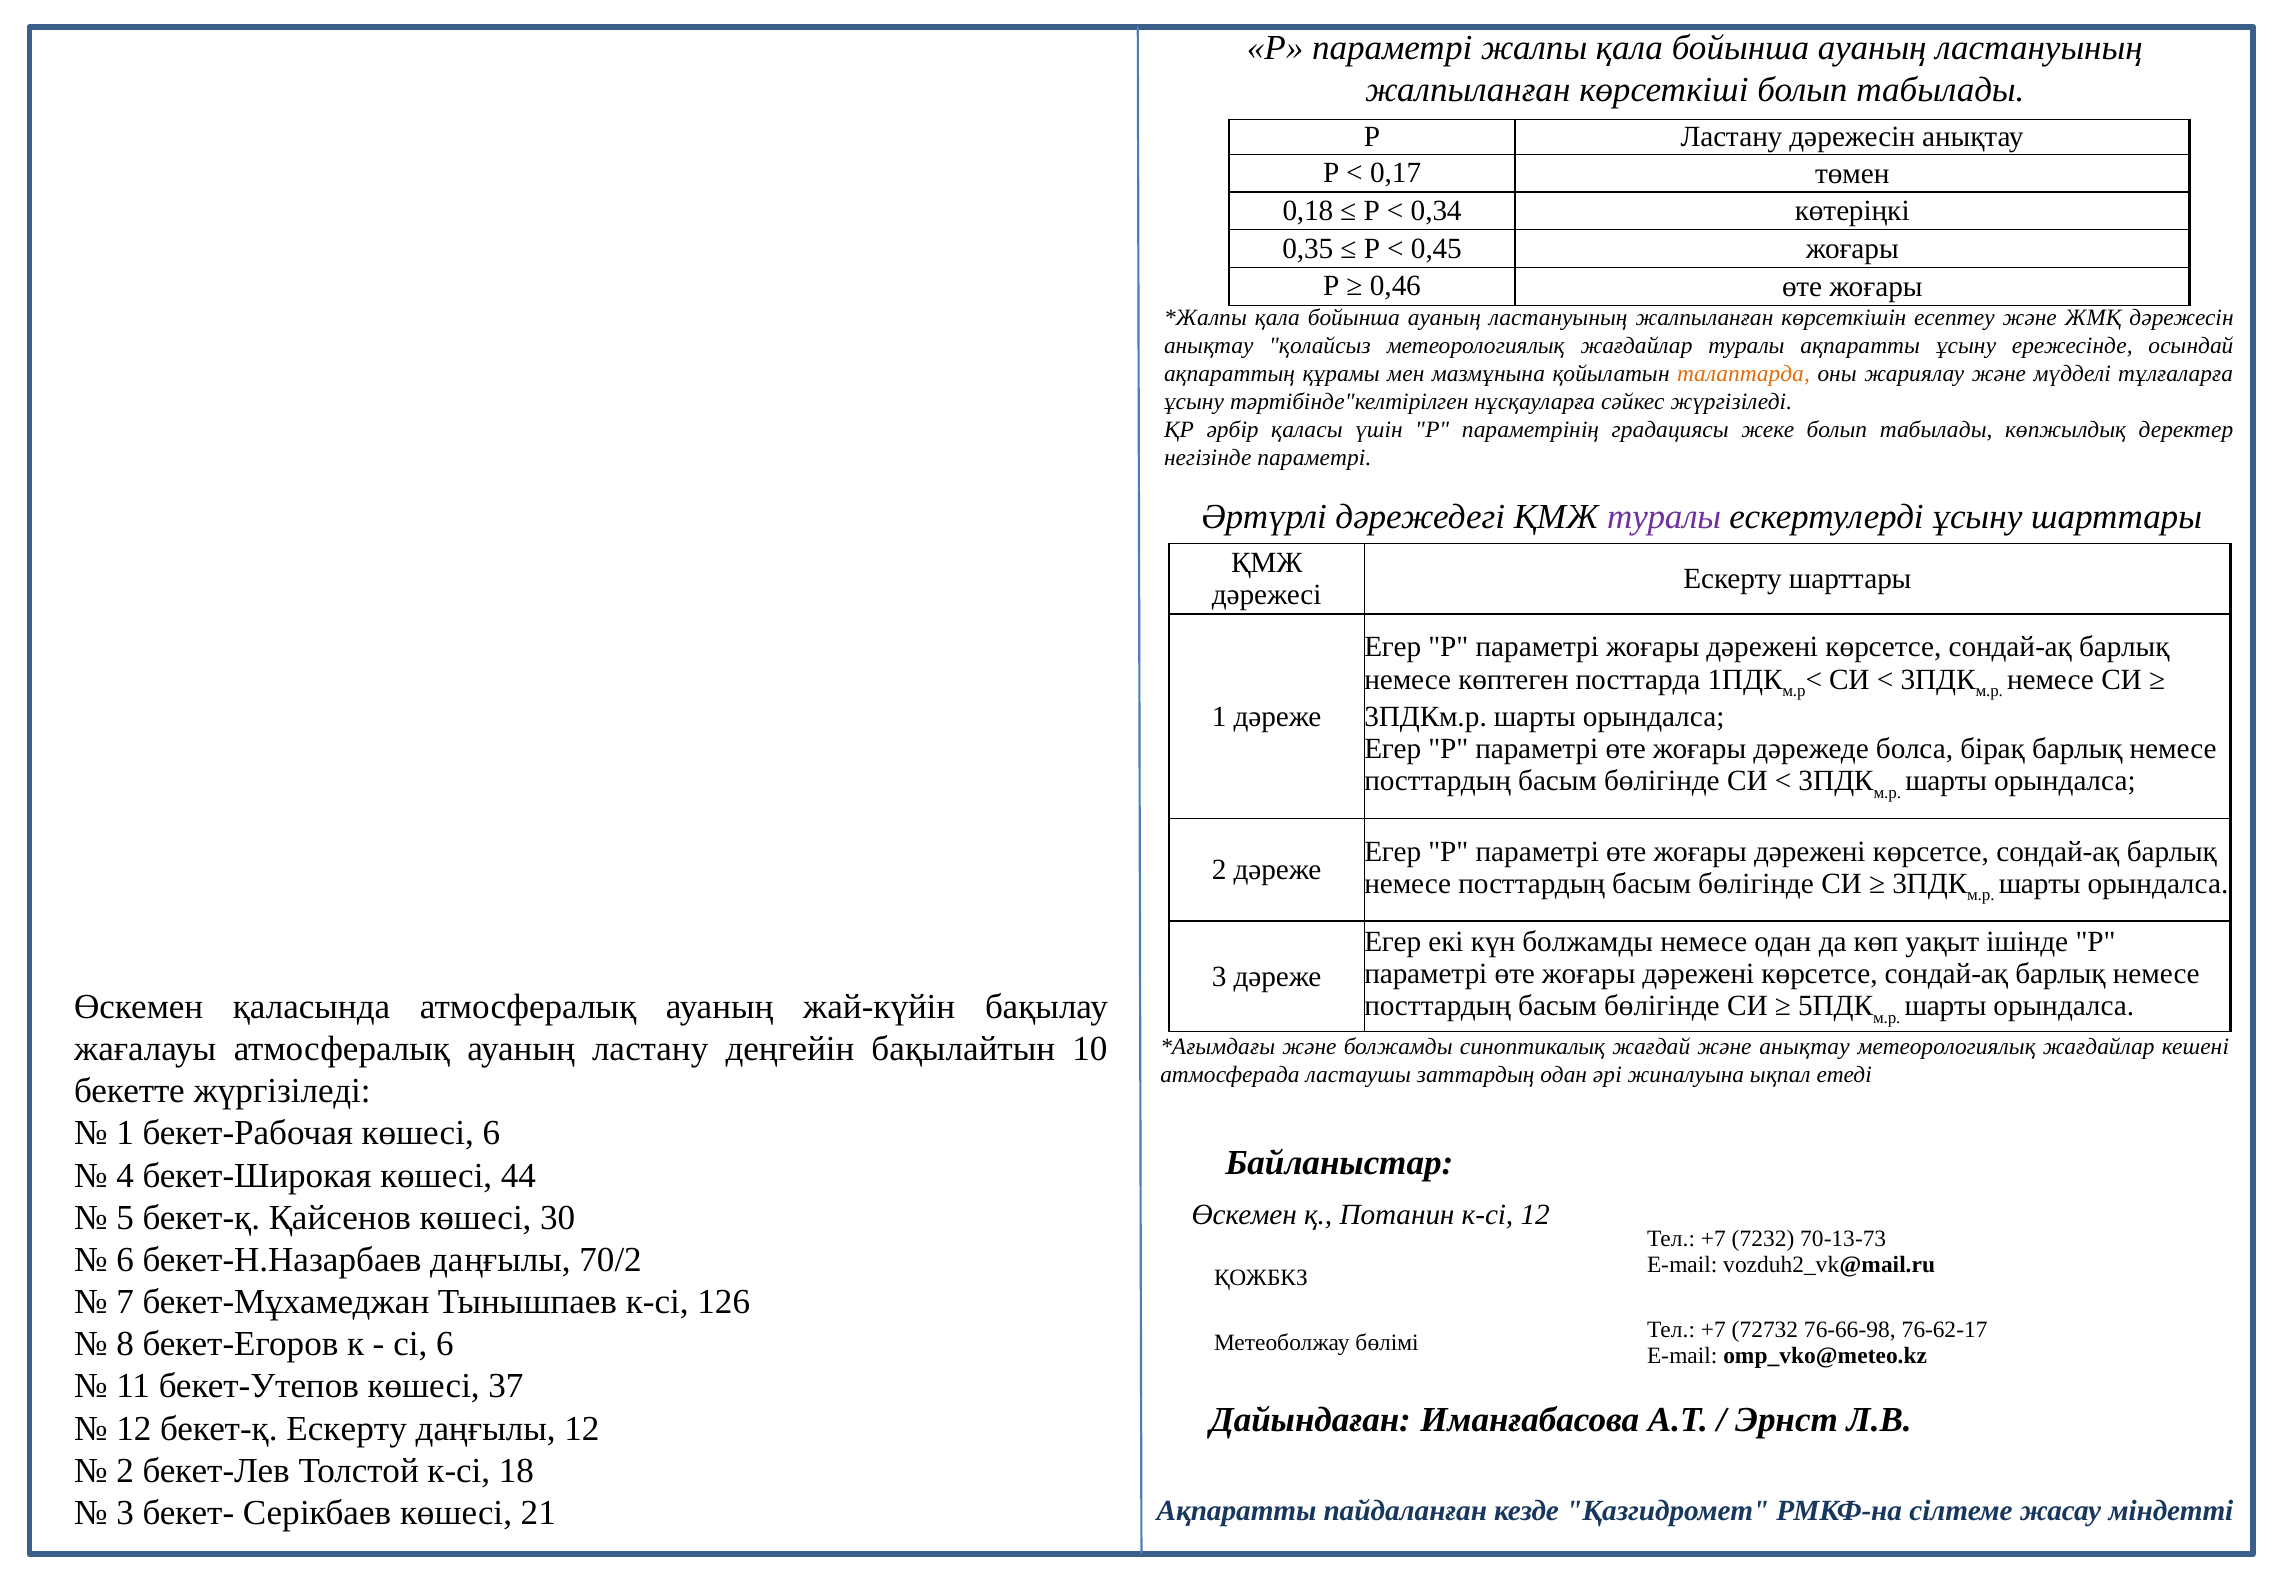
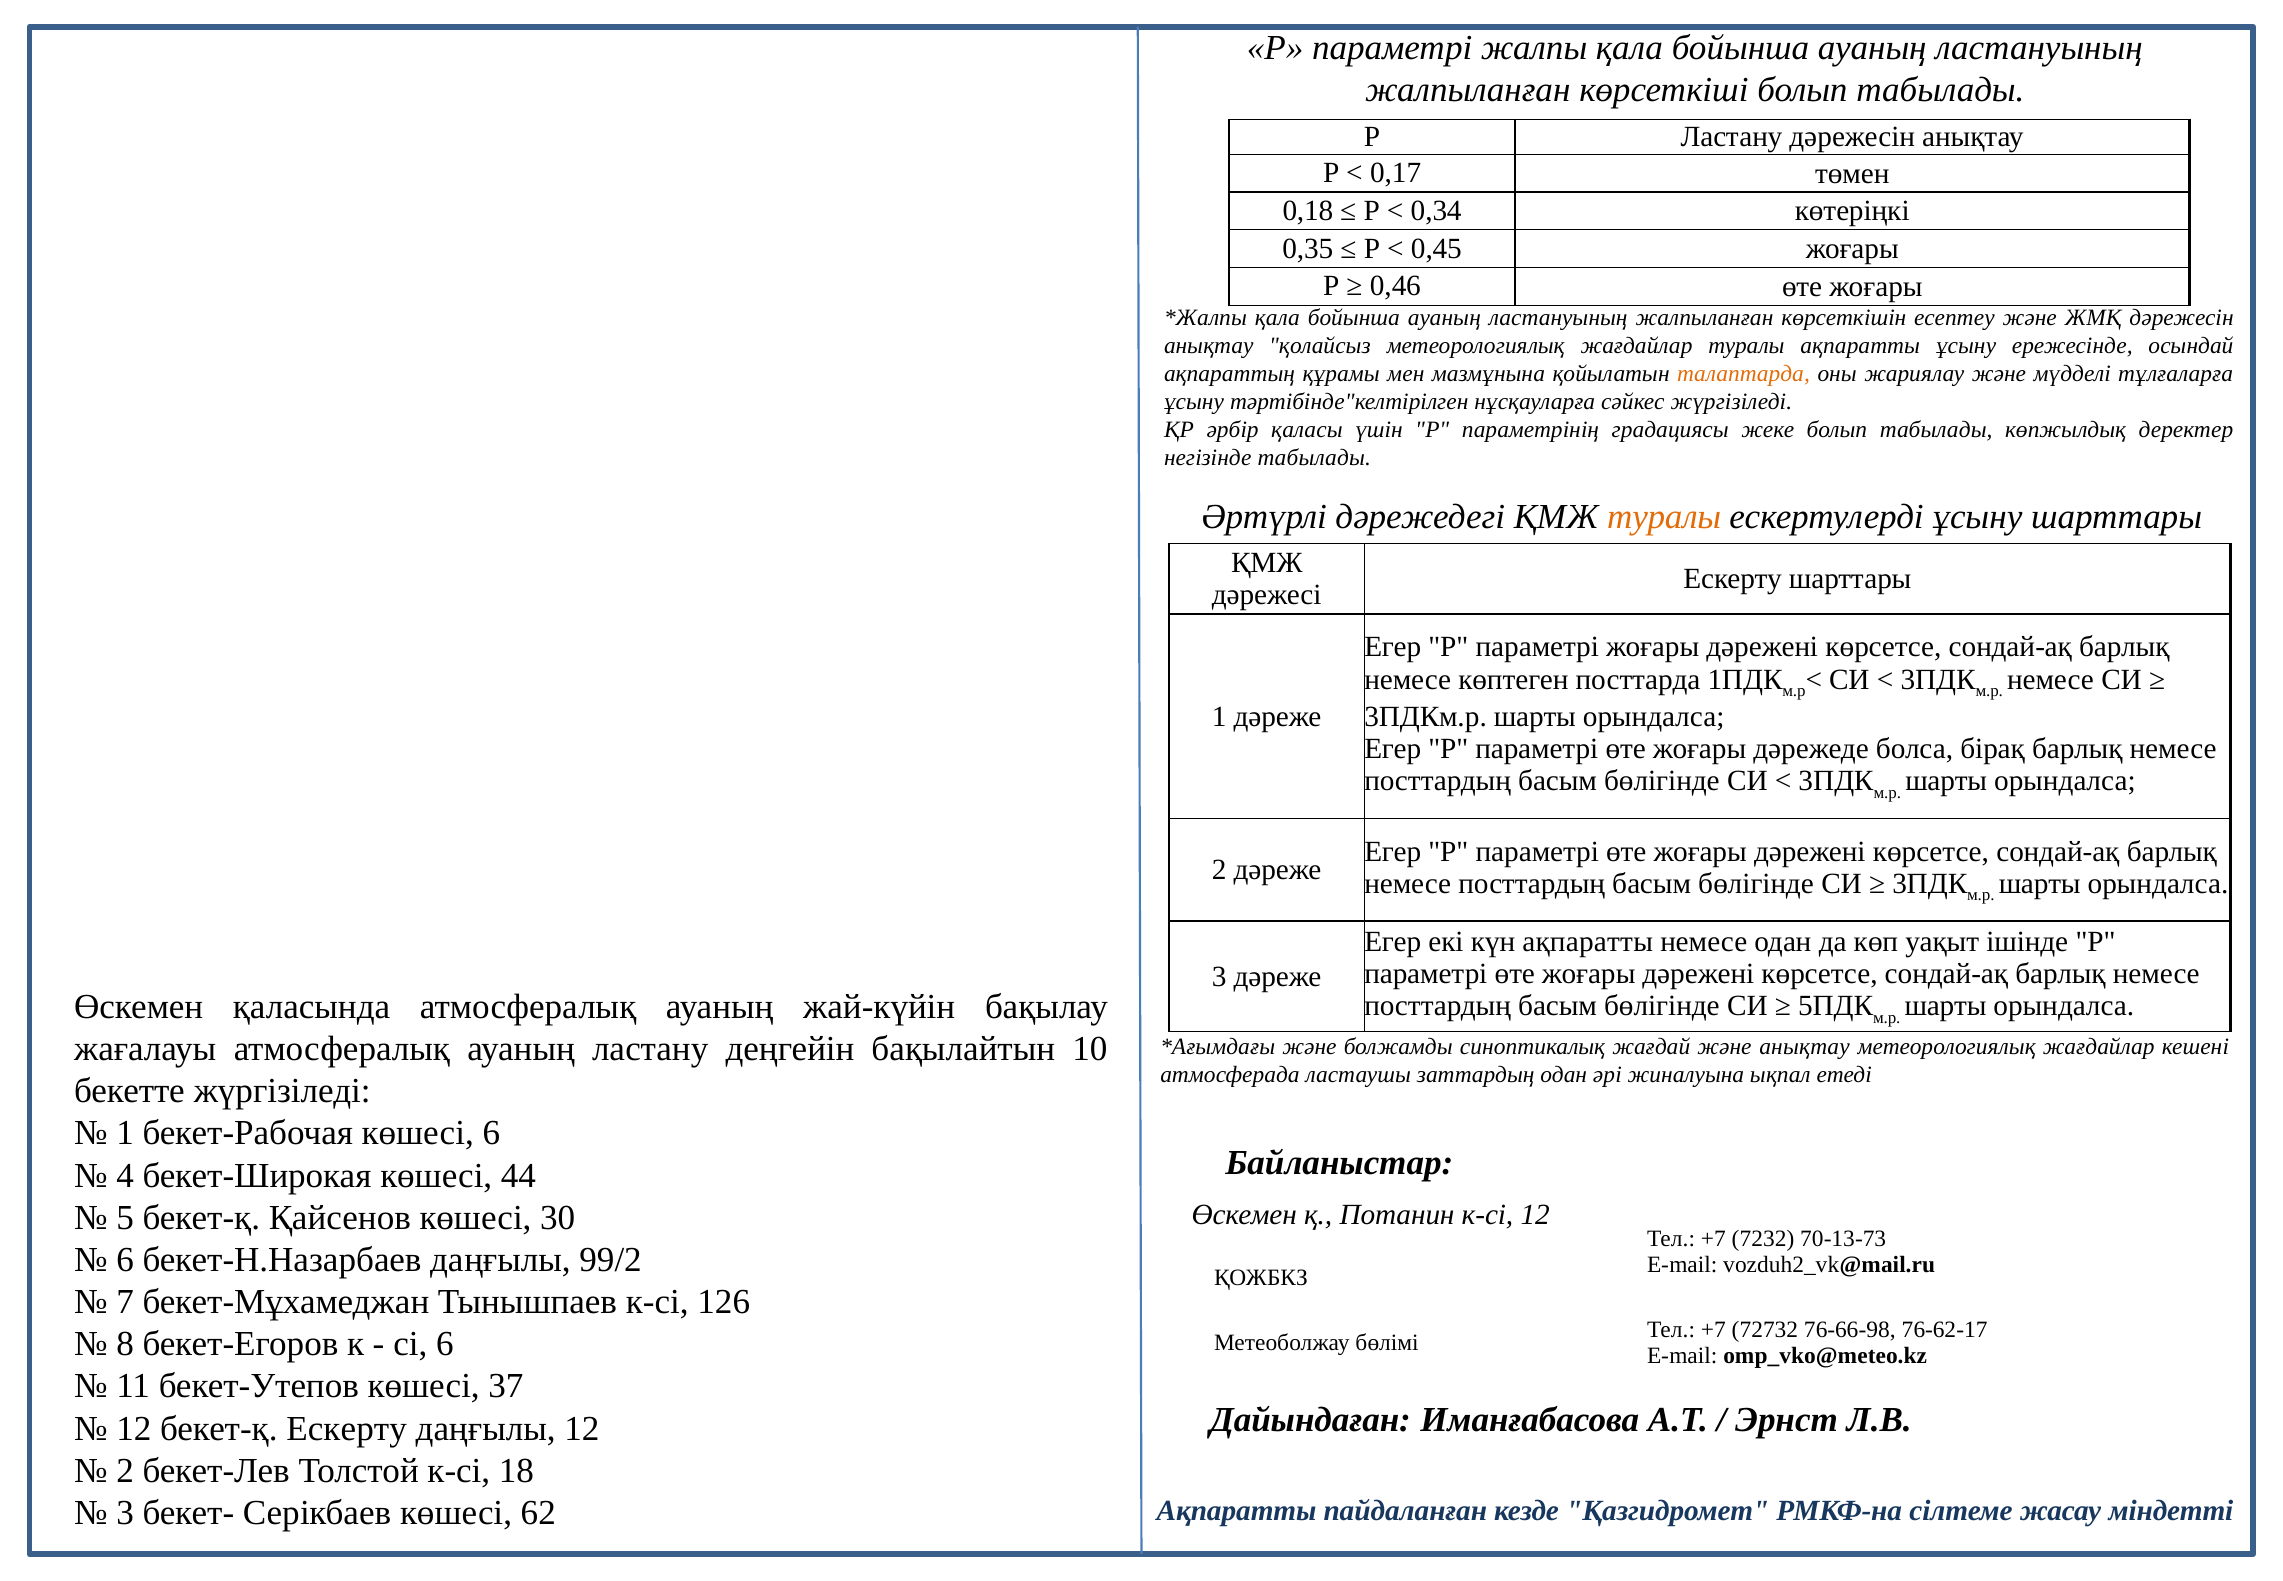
негізінде параметрі: параметрі -> табылады (1314, 458)
туралы colour: purple -> orange (1664, 517)
күн болжамды: болжамды -> ақпаратты (1588, 941)
70/2: 70/2 -> 99/2 (611, 1259)
21: 21 -> 62 (538, 1512)
